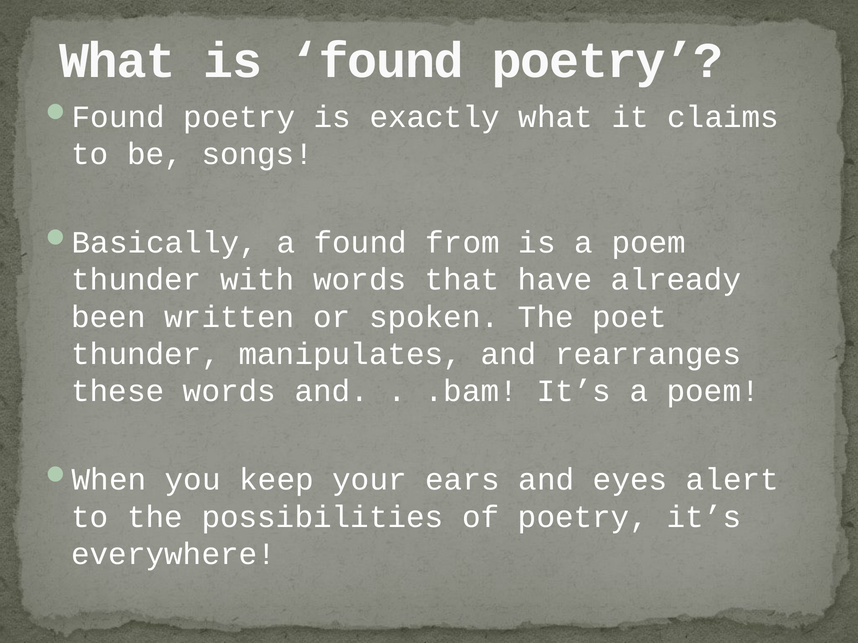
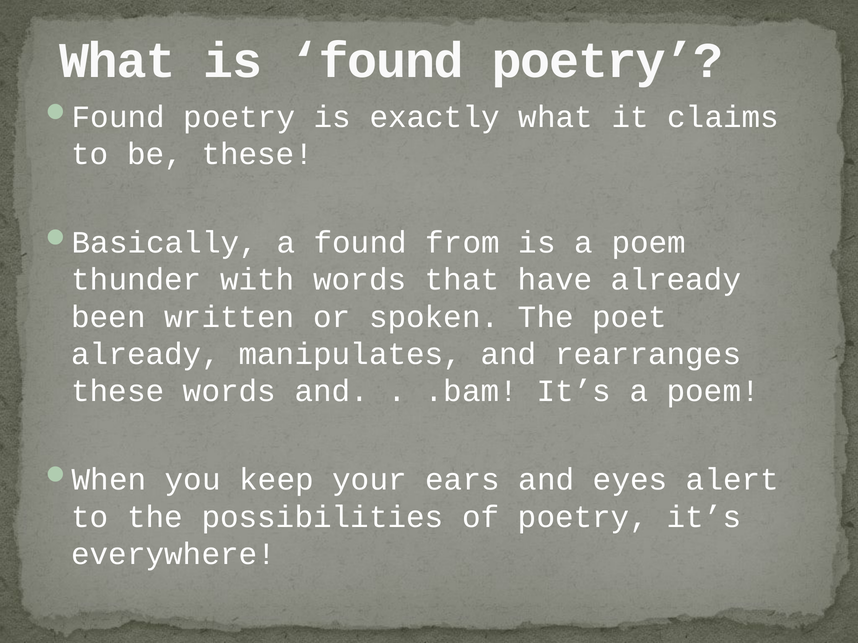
be songs: songs -> these (257, 154)
thunder: thunder -> already (146, 354)
